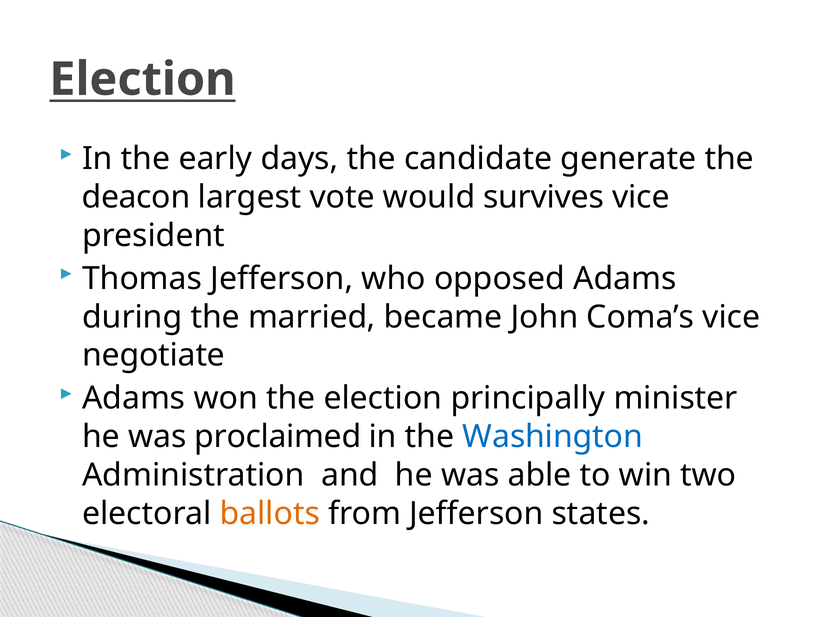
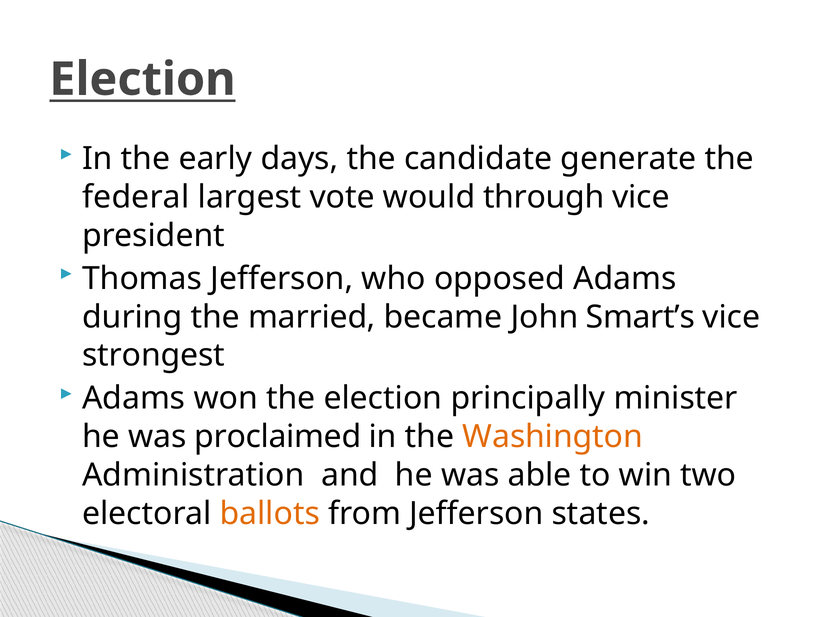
deacon: deacon -> federal (136, 197)
survives: survives -> through (544, 197)
Coma’s: Coma’s -> Smart’s (640, 317)
negotiate: negotiate -> strongest (154, 356)
Washington colour: blue -> orange (553, 437)
